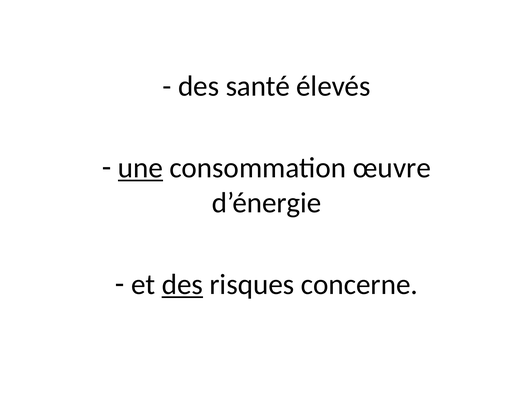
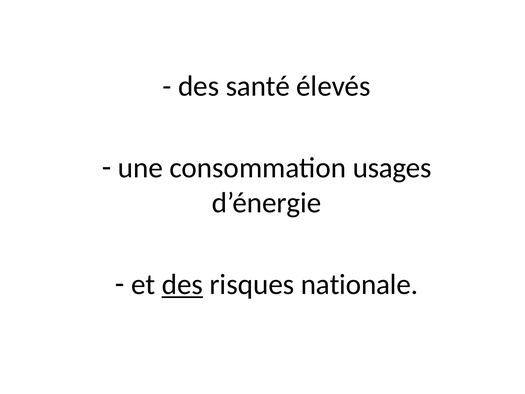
une underline: present -> none (140, 168)
œuvre: œuvre -> usages (392, 168)
concerne: concerne -> nationale (359, 284)
